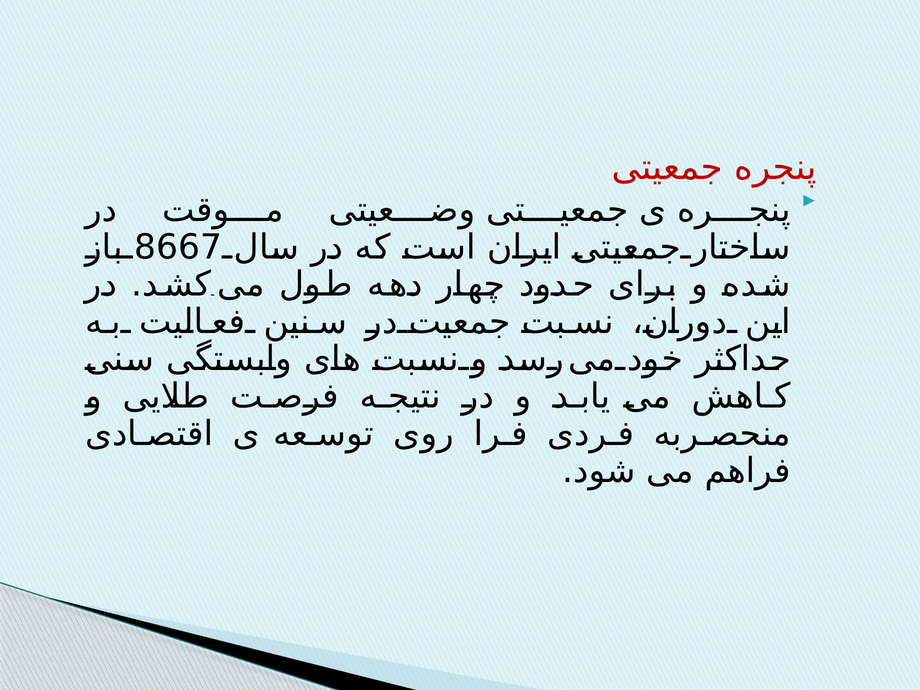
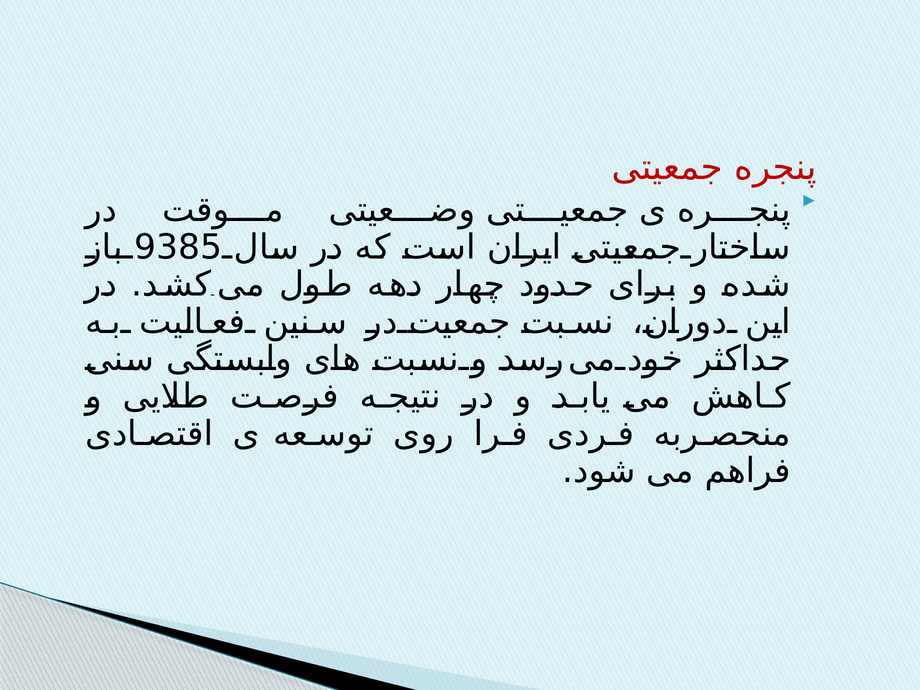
8667: 8667 -> 9385 (178, 247)
